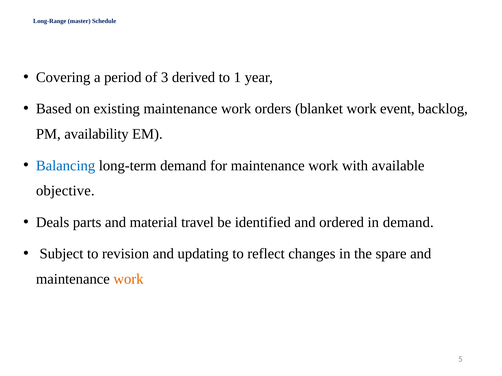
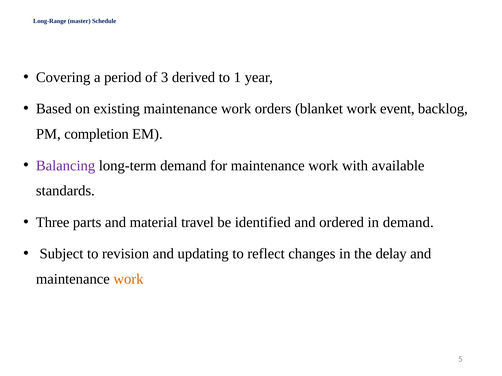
availability: availability -> completion (97, 134)
Balancing colour: blue -> purple (66, 166)
objective: objective -> standards (65, 191)
Deals: Deals -> Three (53, 223)
spare: spare -> delay (391, 254)
